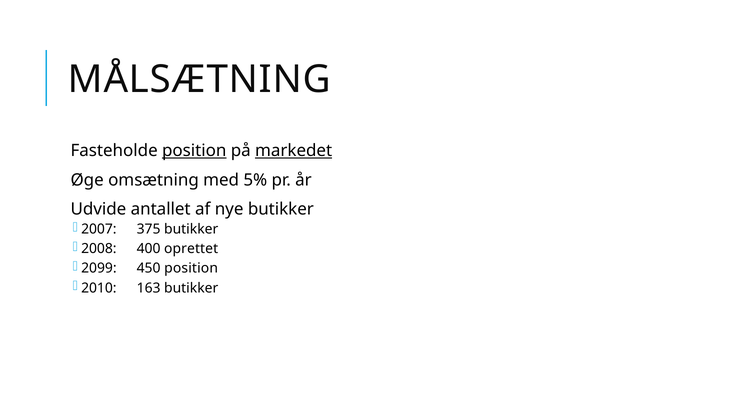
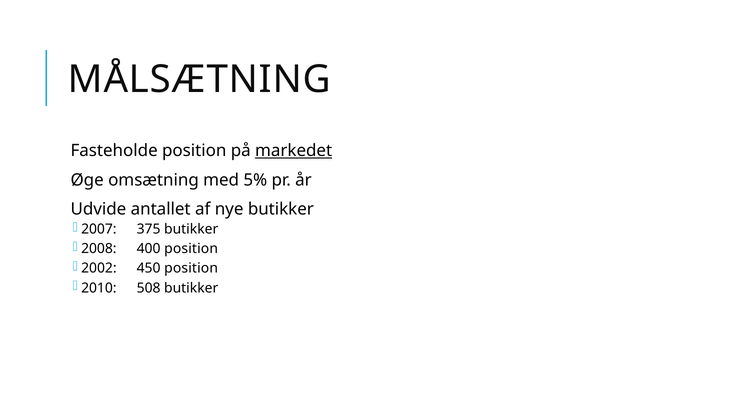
position underline: present -> none (194, 151)
400 oprettet: oprettet -> position (191, 249)
2099: 2099 -> 2002 (99, 268)
163: 163 -> 508 (149, 288)
